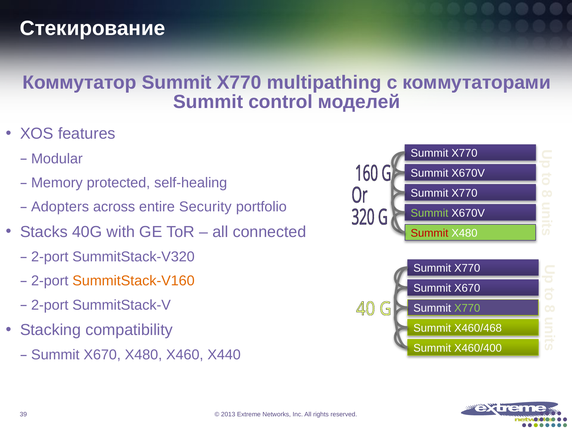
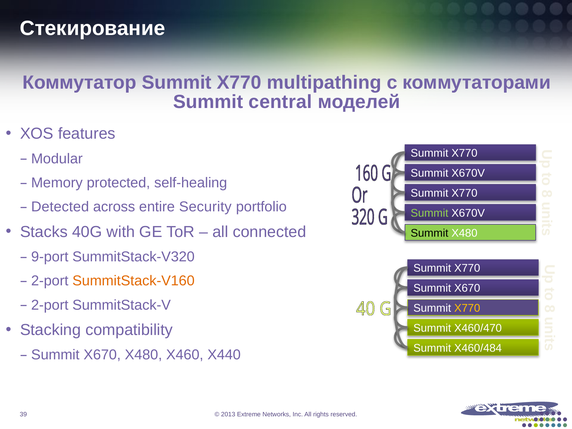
control: control -> central (280, 102)
Adopters: Adopters -> Detected (60, 207)
Summit colour: red -> black (429, 233)
2-port: 2-port -> 9-port (50, 257)
X770 colour: light green -> yellow (467, 308)
X460/468: X460/468 -> X460/470 (478, 328)
X460/400: X460/400 -> X460/484 (478, 348)
